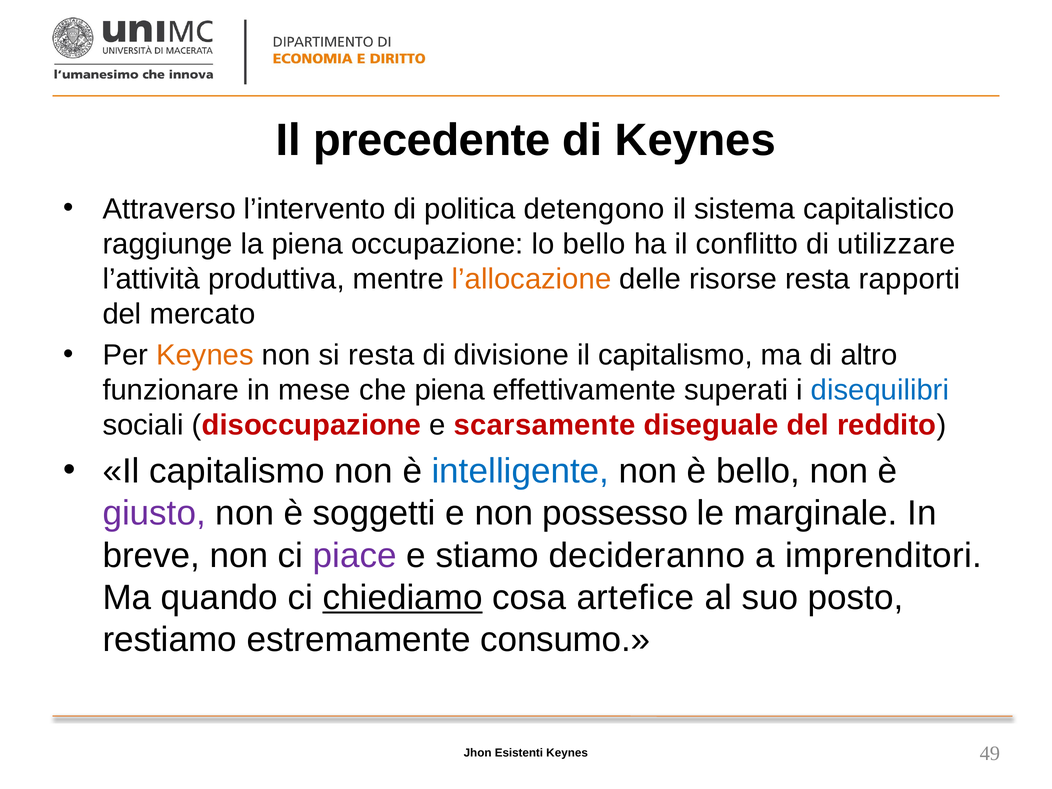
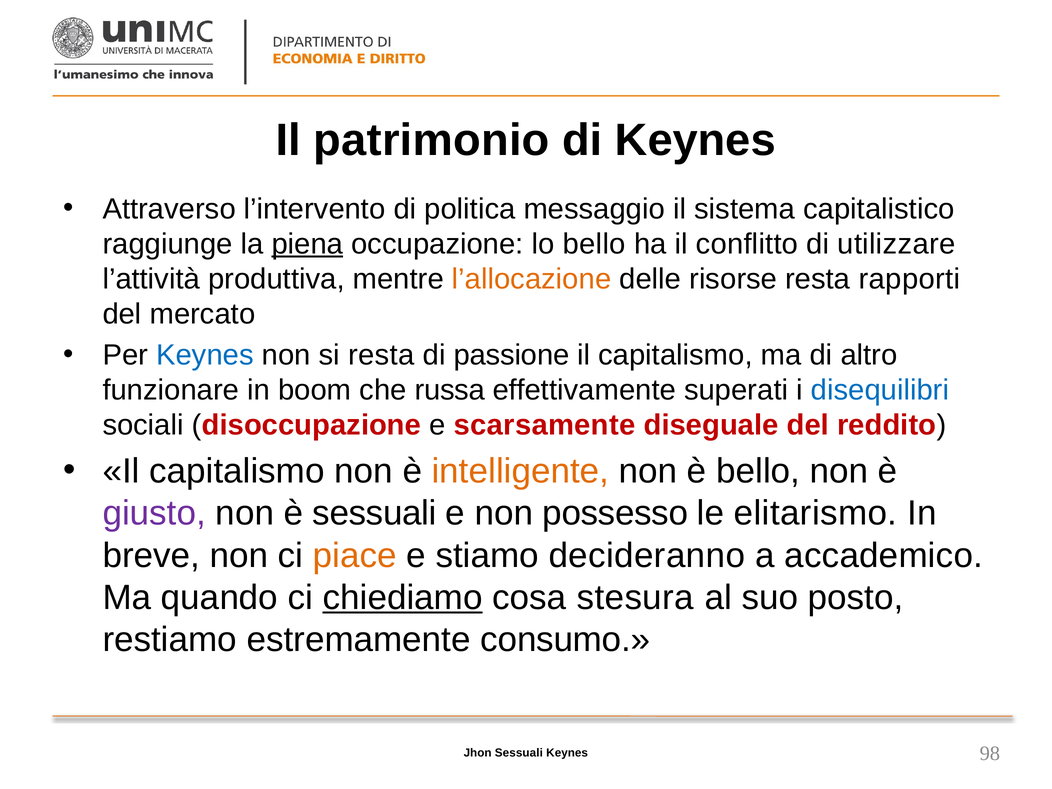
precedente: precedente -> patrimonio (431, 140)
detengono: detengono -> messaggio (594, 209)
piena underline: none -> present (307, 244)
Keynes colour: orange -> blue (205, 355)
divisione: divisione -> passione (512, 355)
mese: mese -> boom (315, 390)
che piena: piena -> russa (450, 390)
intelligente colour: blue -> orange (520, 471)
è soggetti: soggetti -> sessuali (374, 513)
marginale: marginale -> elitarismo (816, 513)
piace colour: purple -> orange (355, 555)
imprenditori: imprenditori -> accademico (884, 555)
artefice: artefice -> stesura (635, 598)
Jhon Esistenti: Esistenti -> Sessuali (519, 753)
49: 49 -> 98 (990, 754)
